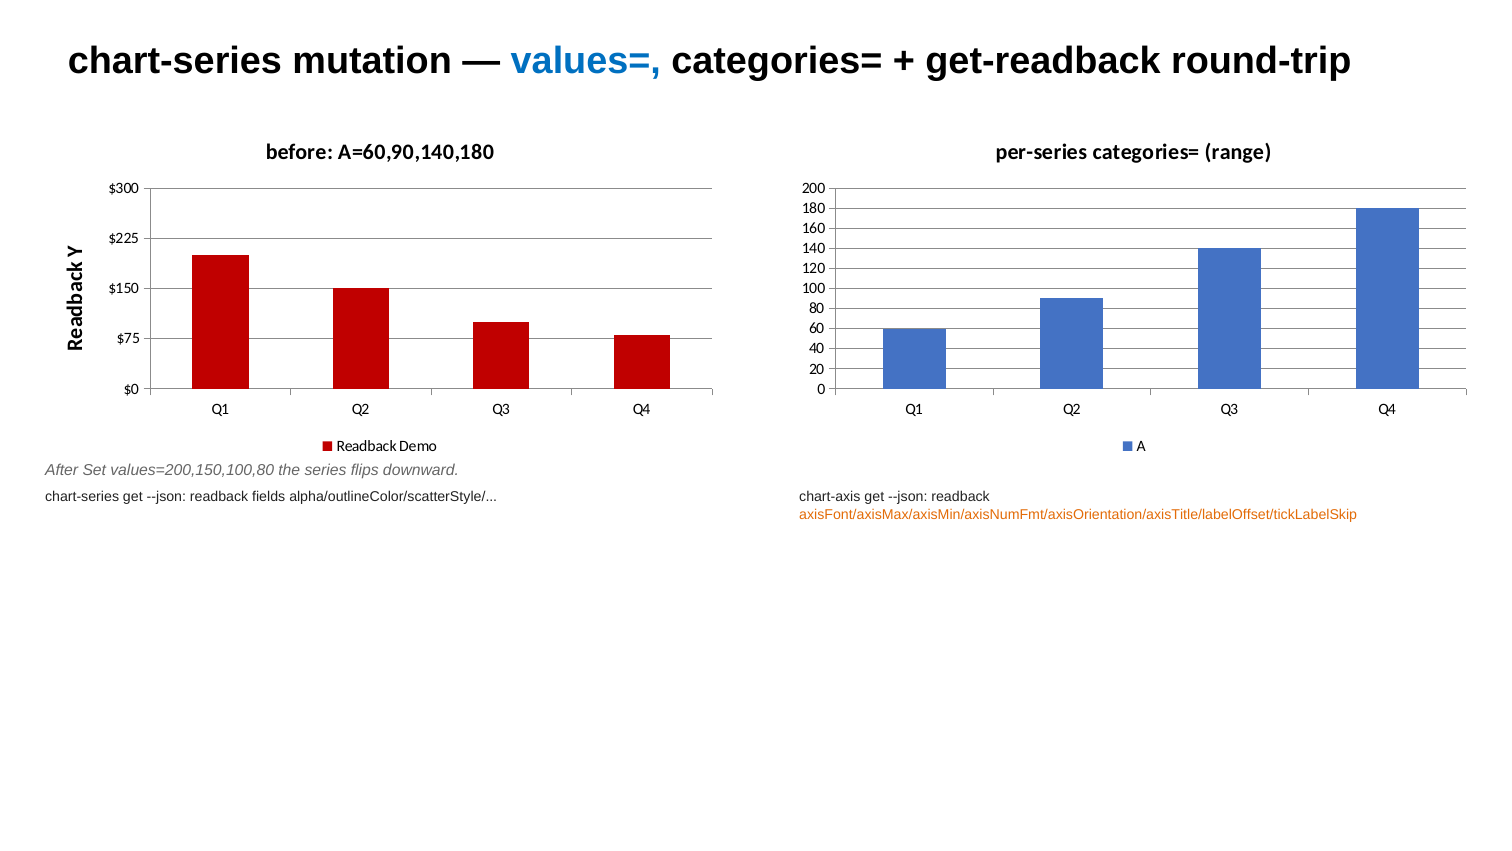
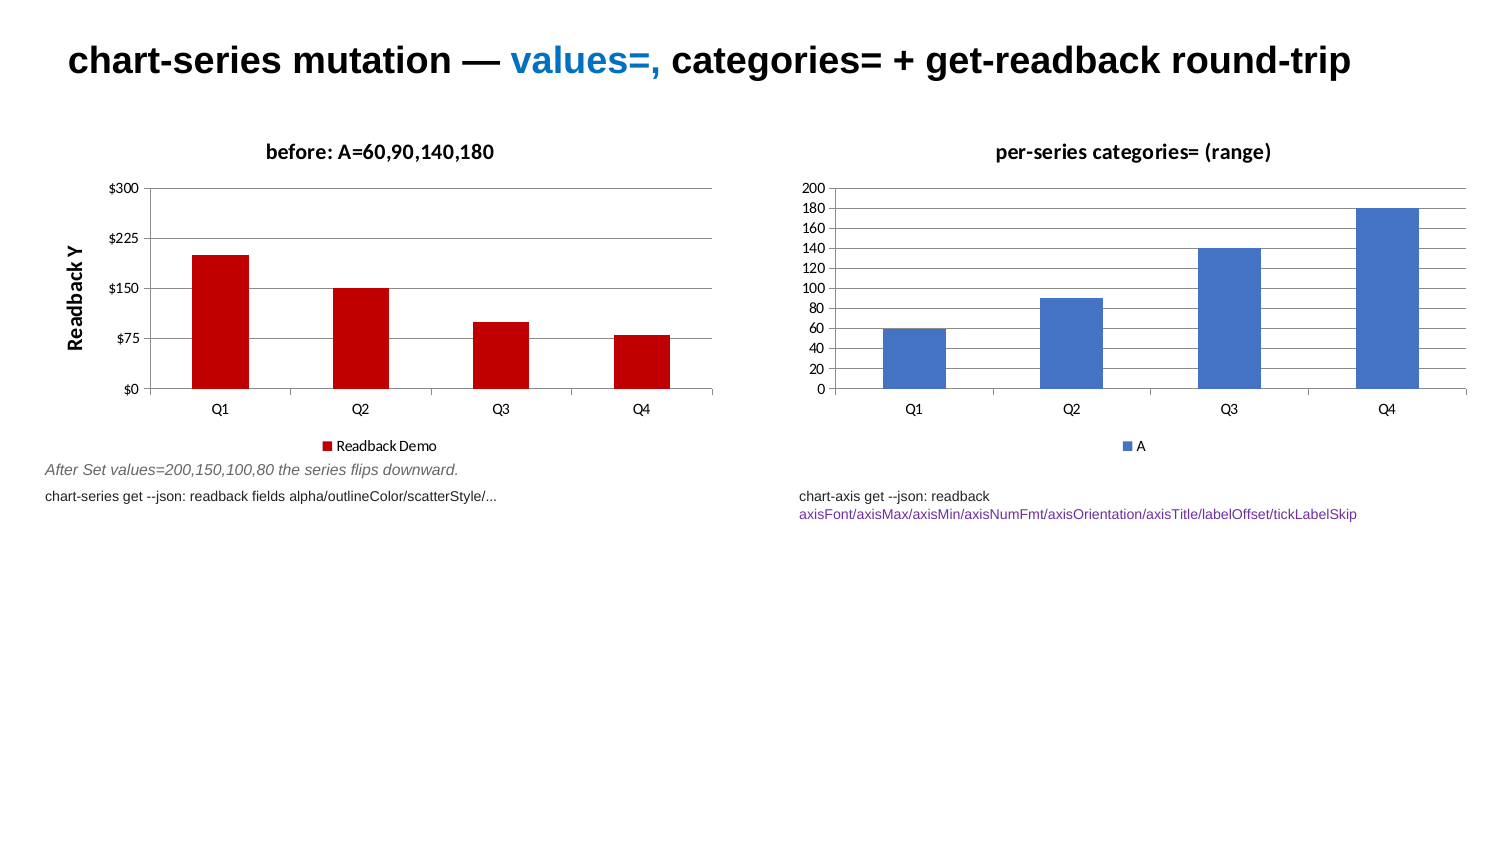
axisFont/axisMax/axisMin/axisNumFmt/axisOrientation/axisTitle/labelOffset/tickLabelSkip colour: orange -> purple (1078, 514)
